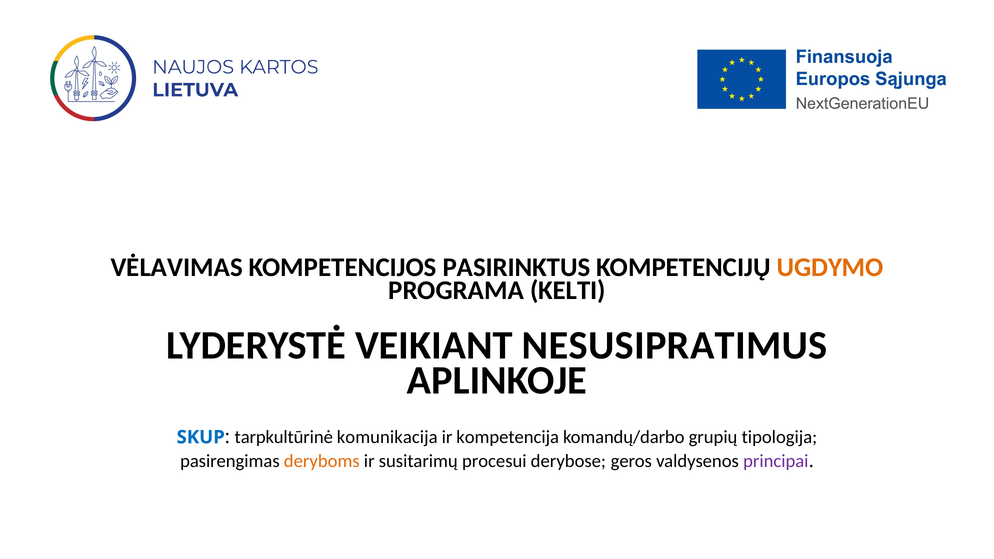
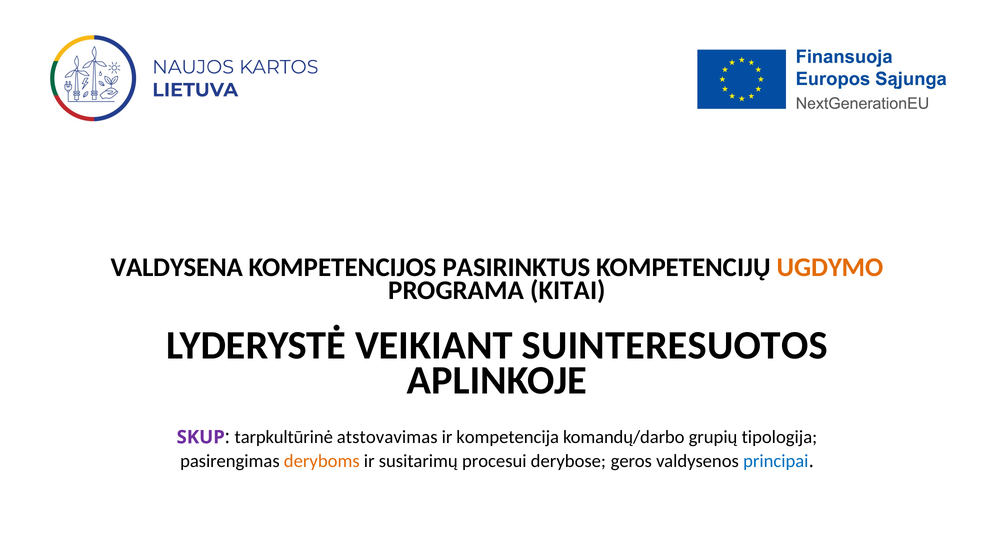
VĖLAVIMAS: VĖLAVIMAS -> VALDYSENA (177, 267)
KELTI: KELTI -> KITAI (568, 291)
NESUSIPRATIMUS: NESUSIPRATIMUS -> SUINTERESUOTOS (675, 346)
SKUP colour: blue -> purple (201, 437)
komunikacija: komunikacija -> atstovavimas (387, 437)
principai colour: purple -> blue (776, 461)
